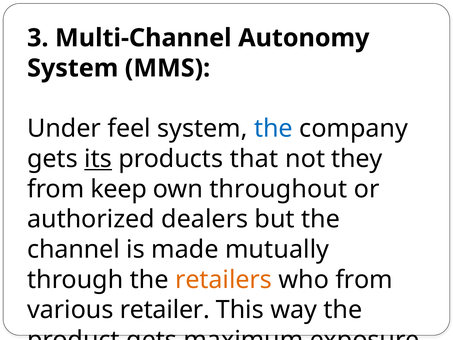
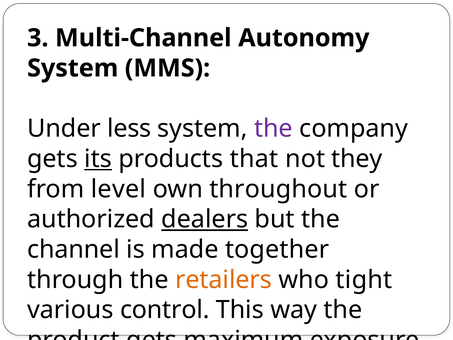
feel: feel -> less (129, 129)
the colour: blue -> purple (273, 129)
keep: keep -> level (118, 189)
dealers underline: none -> present (205, 219)
mutually: mutually -> together (277, 249)
who from: from -> tight (364, 279)
retailer: retailer -> control (165, 310)
